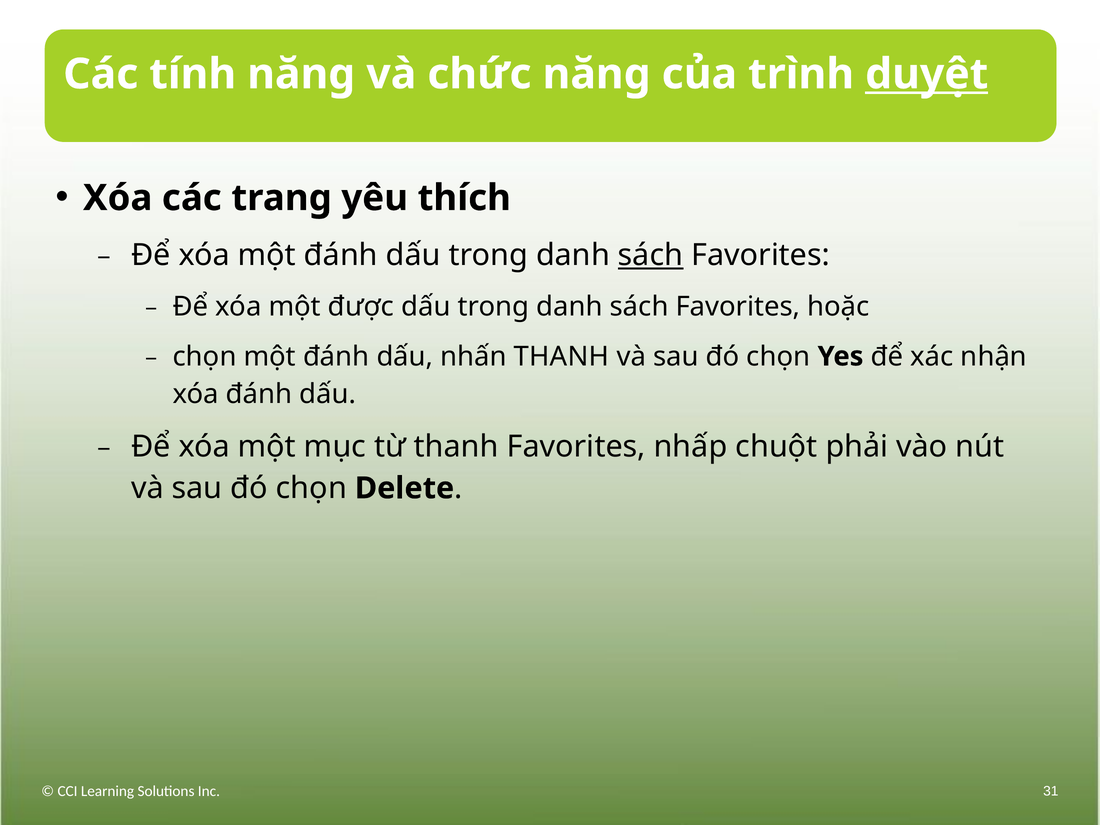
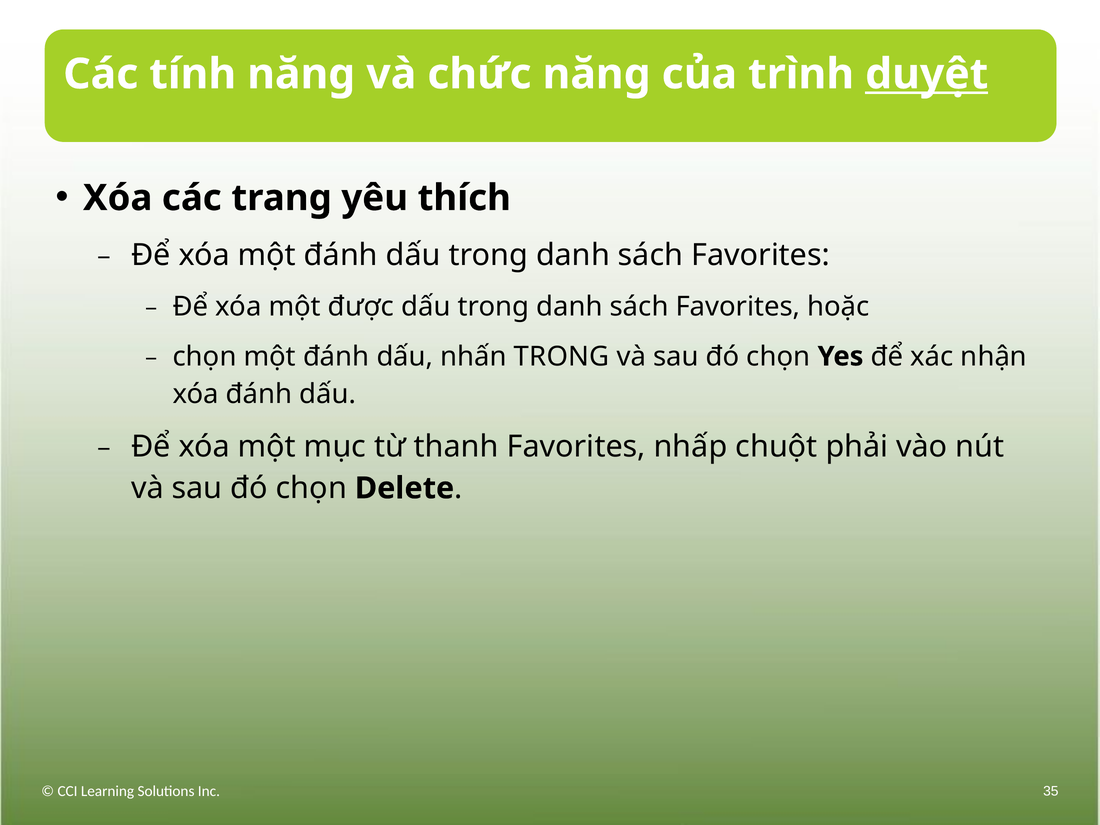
sách underline: present -> none (651, 255)
nhấn THANH: THANH -> TRONG (562, 356)
31: 31 -> 35 (1051, 791)
